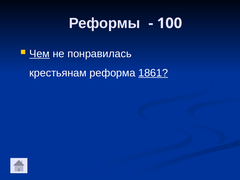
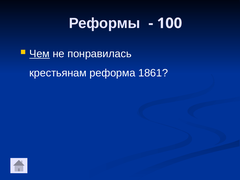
1861 underline: present -> none (153, 73)
